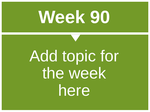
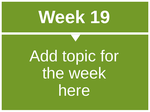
90: 90 -> 19 (100, 17)
